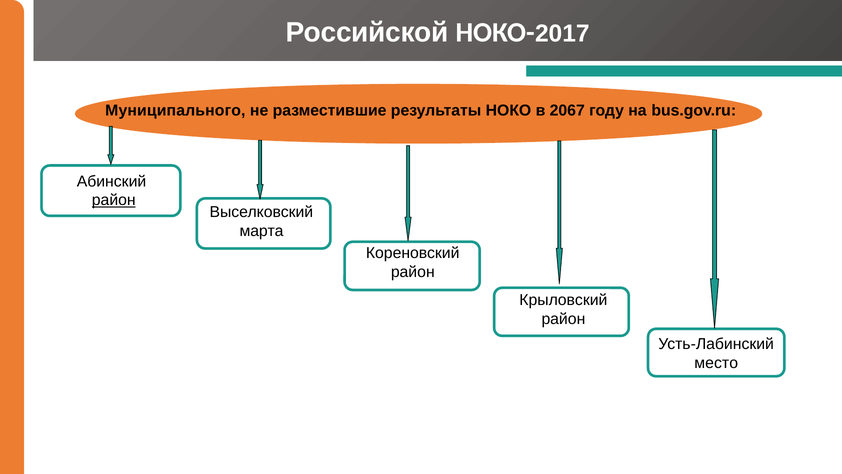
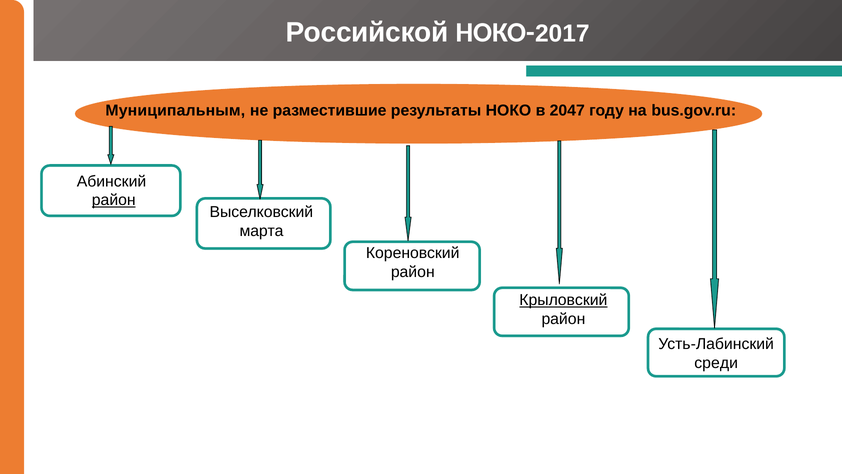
Муниципального: Муниципального -> Муниципальным (175, 111)
2067: 2067 -> 2047 (567, 111)
Крыловский underline: none -> present (563, 300)
место: место -> среди (716, 363)
